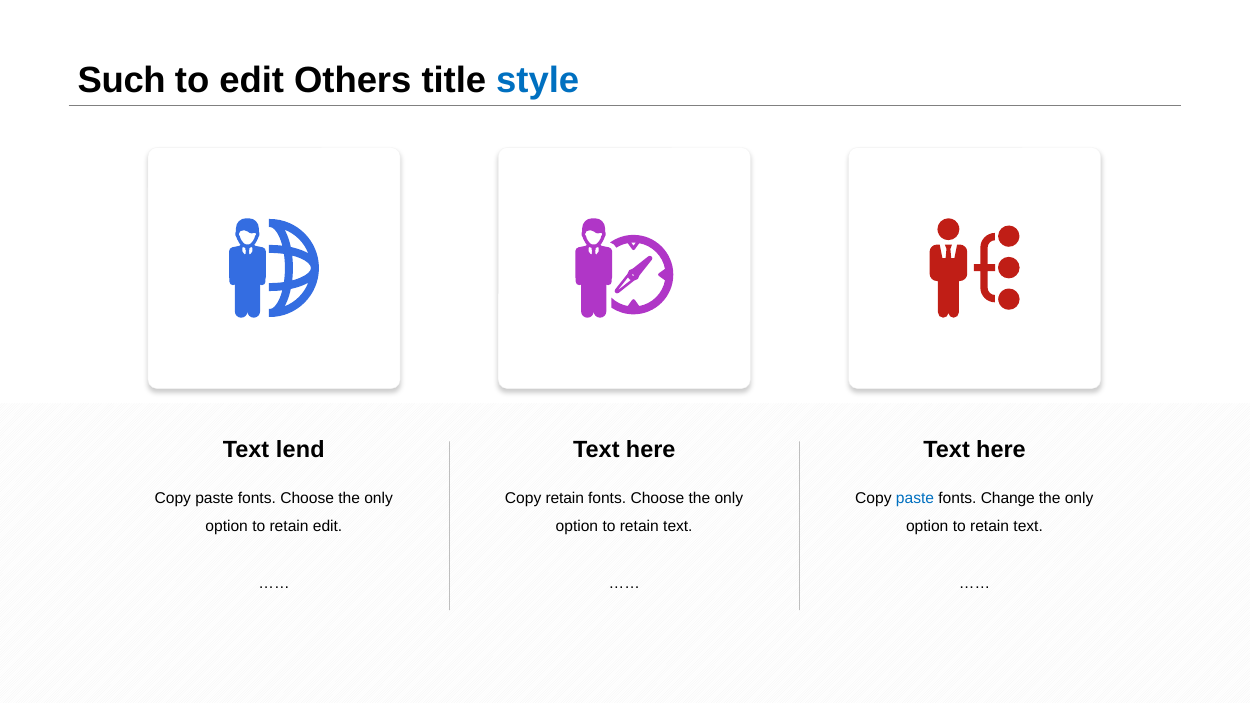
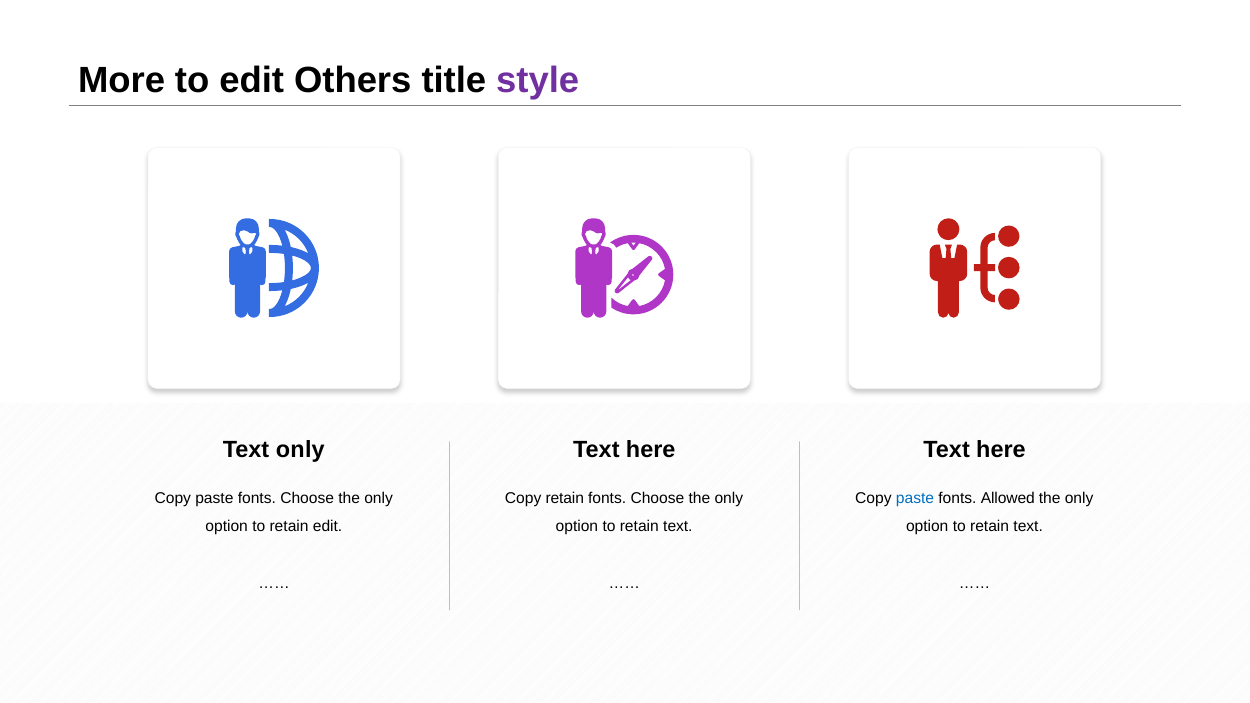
Such: Such -> More (122, 81)
style colour: blue -> purple (538, 81)
Text lend: lend -> only (300, 450)
Change: Change -> Allowed (1008, 499)
